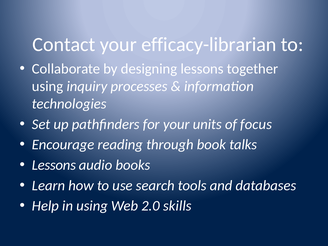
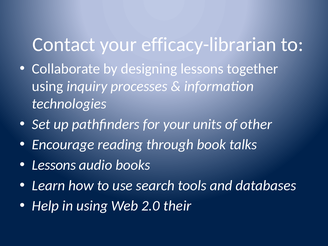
focus: focus -> other (256, 124)
skills: skills -> their (177, 206)
